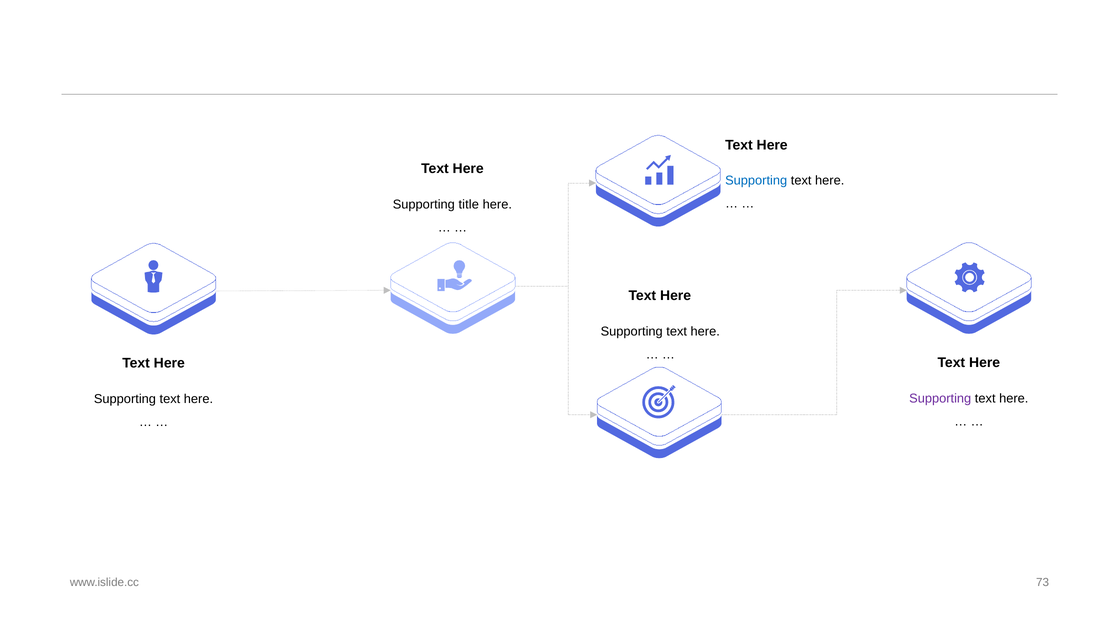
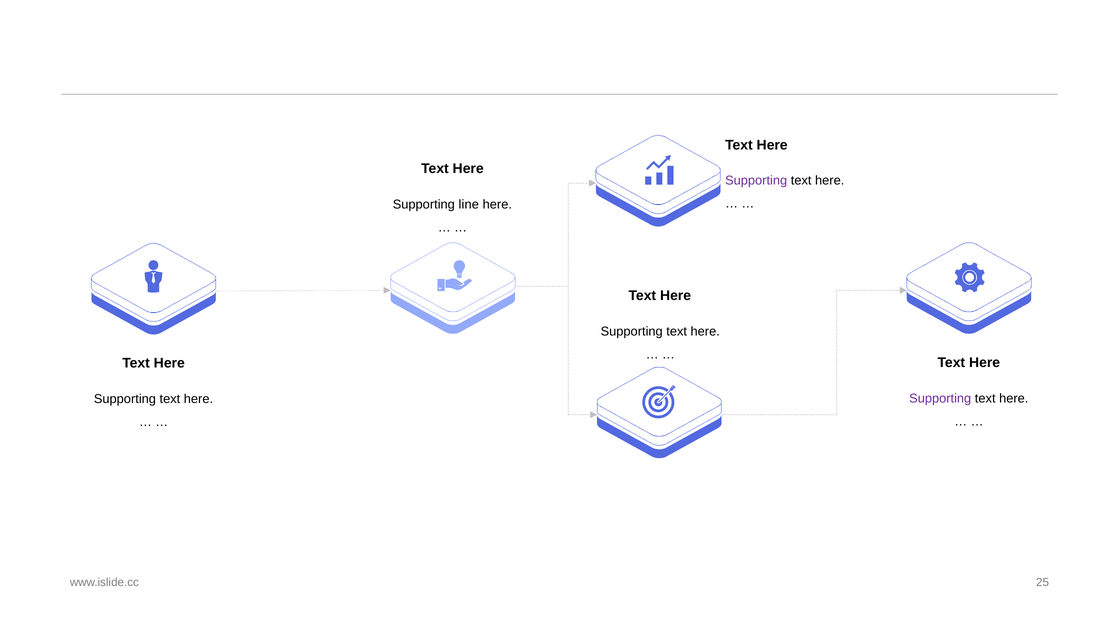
Supporting colour: blue -> purple (756, 181)
title: title -> line (469, 205)
73: 73 -> 25 (1043, 583)
